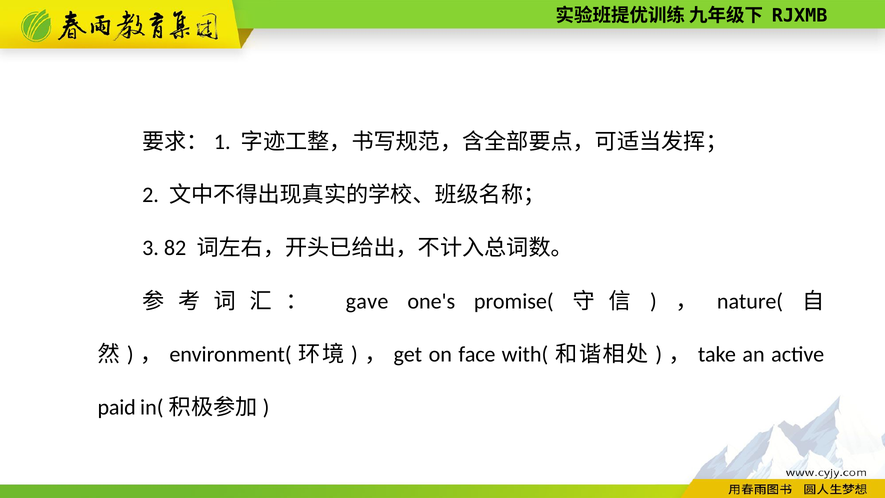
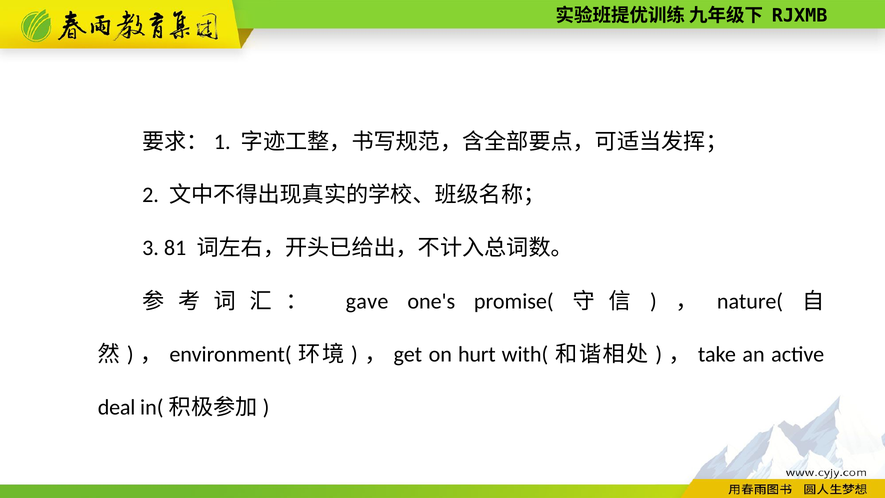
82: 82 -> 81 (175, 248)
face: face -> hurt (477, 354)
paid: paid -> deal (117, 407)
